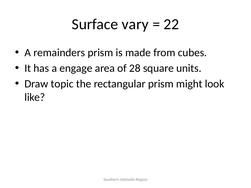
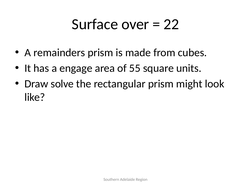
vary: vary -> over (135, 24)
28: 28 -> 55 (135, 68)
topic: topic -> solve (62, 84)
